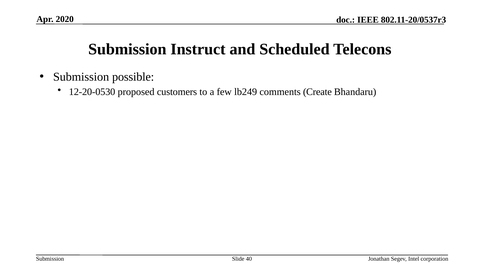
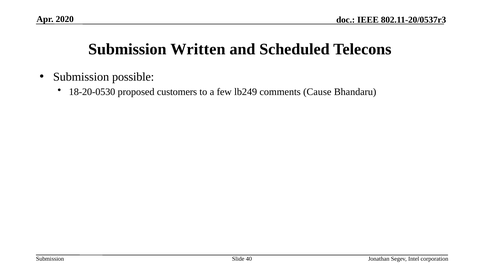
Instruct: Instruct -> Written (198, 49)
12-20-0530: 12-20-0530 -> 18-20-0530 (92, 92)
Create: Create -> Cause (317, 92)
